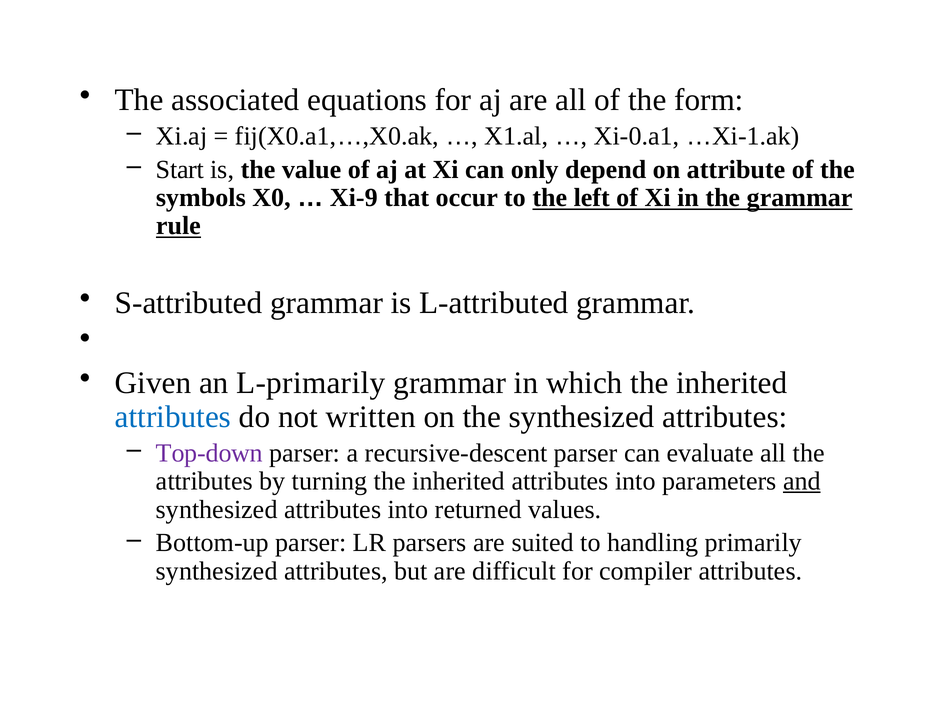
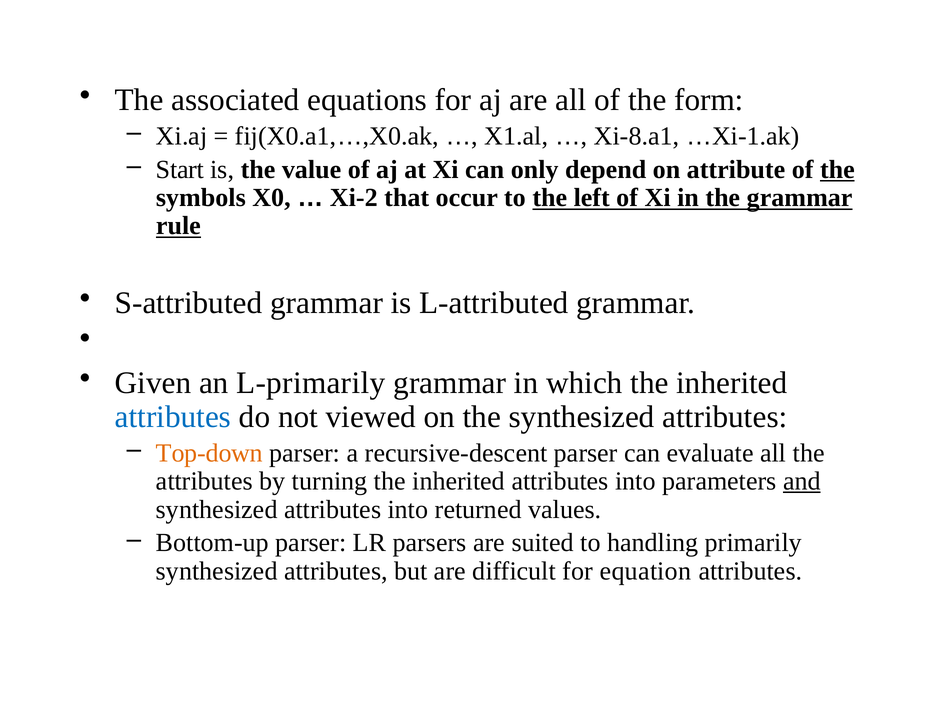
Xi-0.a1: Xi-0.a1 -> Xi-8.a1 (637, 136)
the underline: none -> present (837, 169)
Xi-9: Xi-9 -> Xi-2 (354, 198)
written: written -> viewed (371, 417)
Top-down colour: purple -> orange (209, 453)
compiler: compiler -> equation (646, 571)
